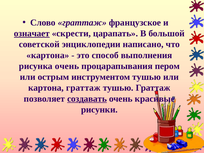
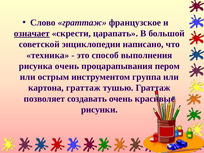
картона: картона -> техника (48, 55)
инструментом тушью: тушью -> группа (147, 77)
создавать underline: present -> none (87, 99)
